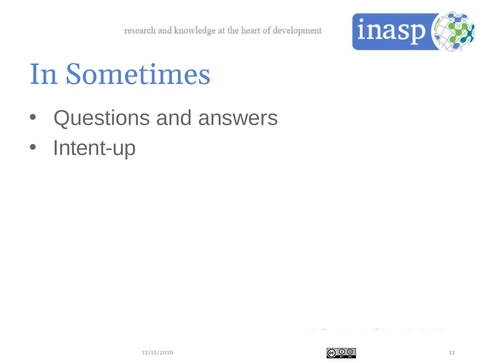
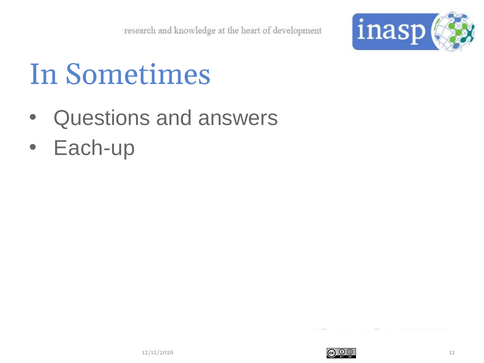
Intent-up: Intent-up -> Each-up (94, 148)
